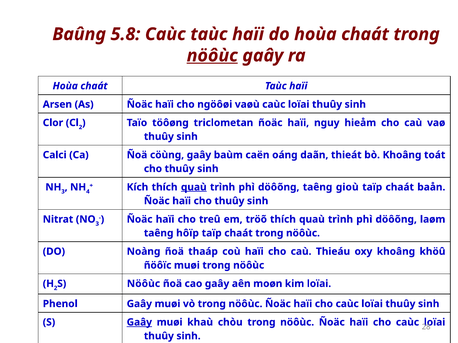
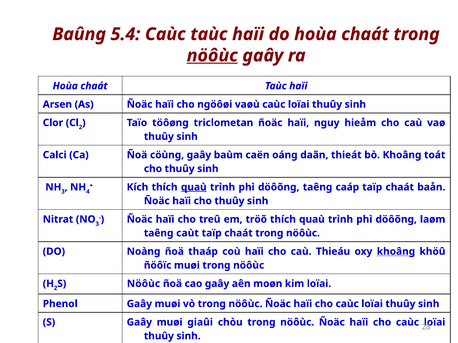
5.8: 5.8 -> 5.4 (125, 34)
gioù: gioù -> caáp (347, 187)
hôïp: hôïp -> caùt (188, 233)
khoâng underline: none -> present (396, 252)
Gaây underline: present -> none (139, 323)
khaù: khaù -> giaûi (200, 323)
